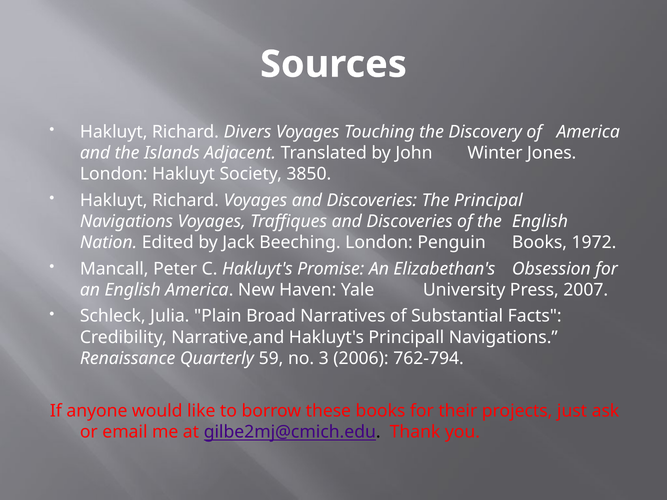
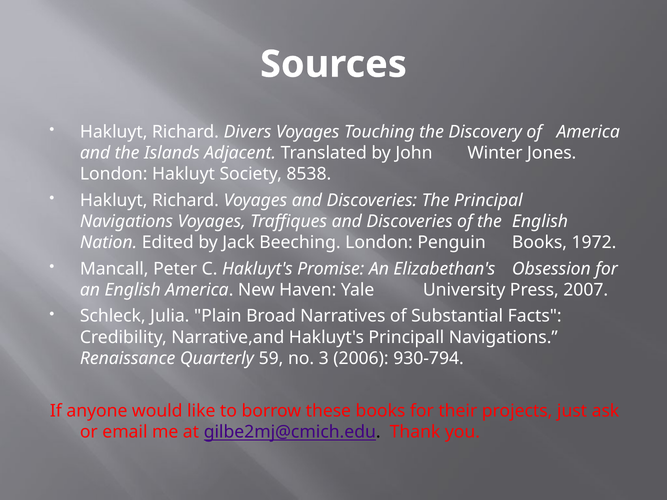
3850: 3850 -> 8538 (309, 174)
762-794: 762-794 -> 930-794 (429, 359)
